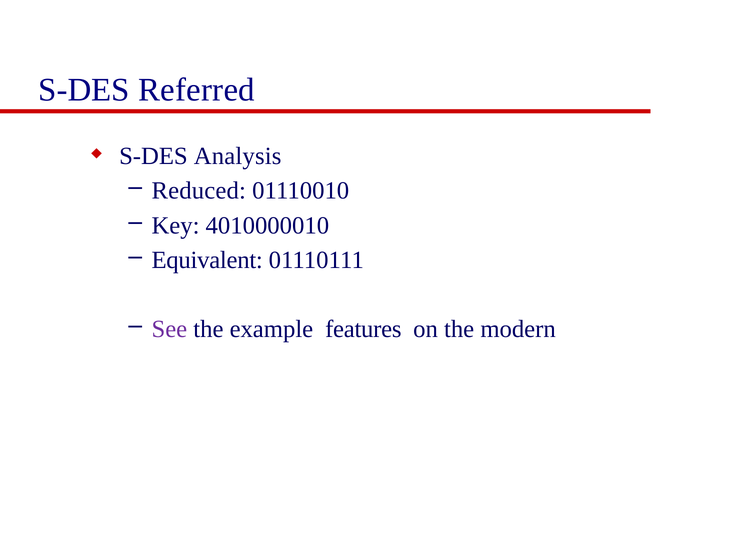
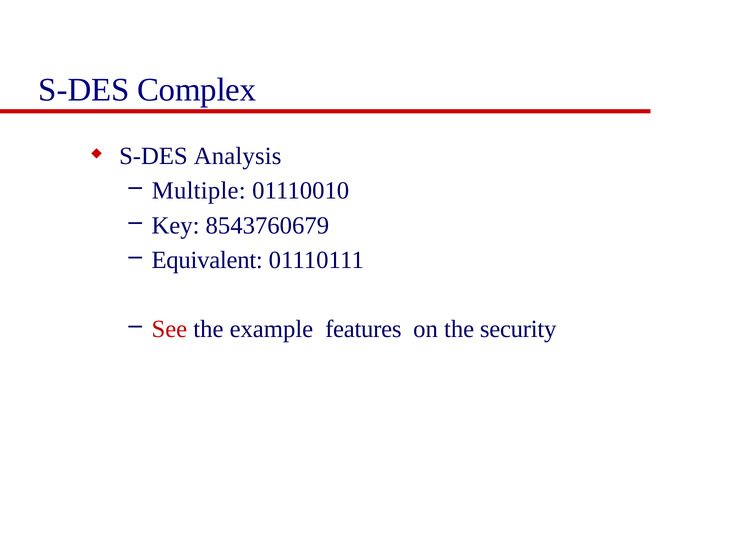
Referred: Referred -> Complex (197, 90)
Reduced: Reduced -> Multiple (199, 191)
4010000010: 4010000010 -> 8543760679 (267, 225)
See colour: purple -> red (169, 329)
modern: modern -> security (518, 329)
